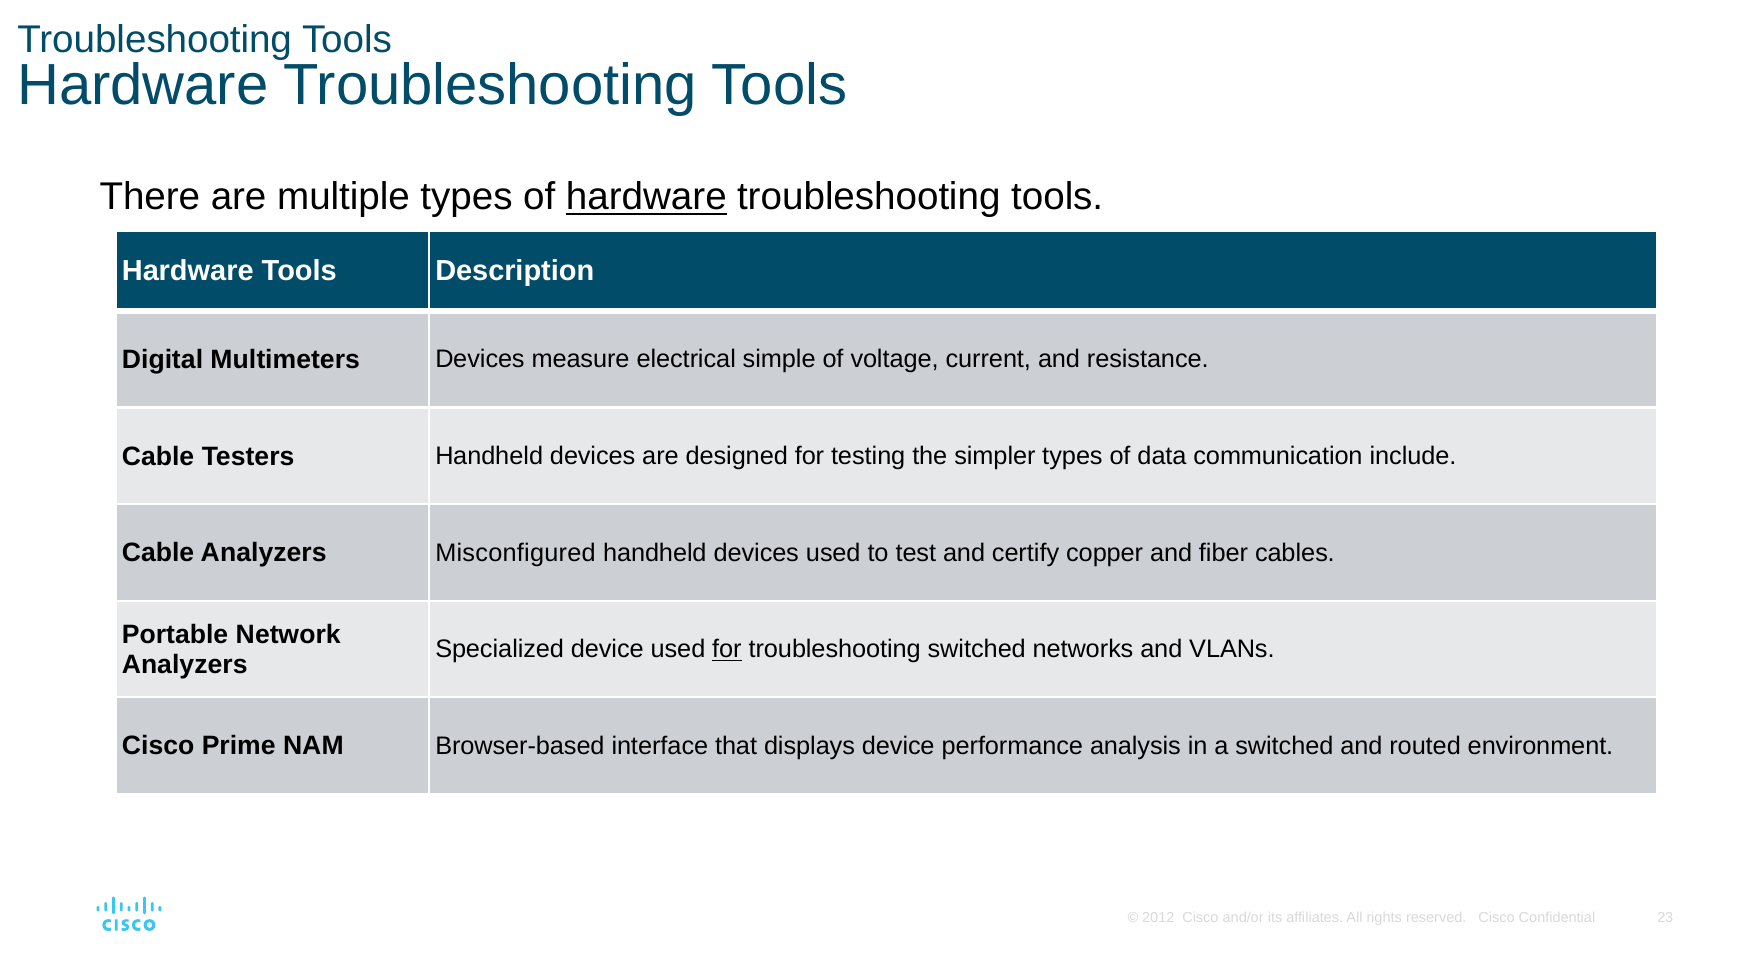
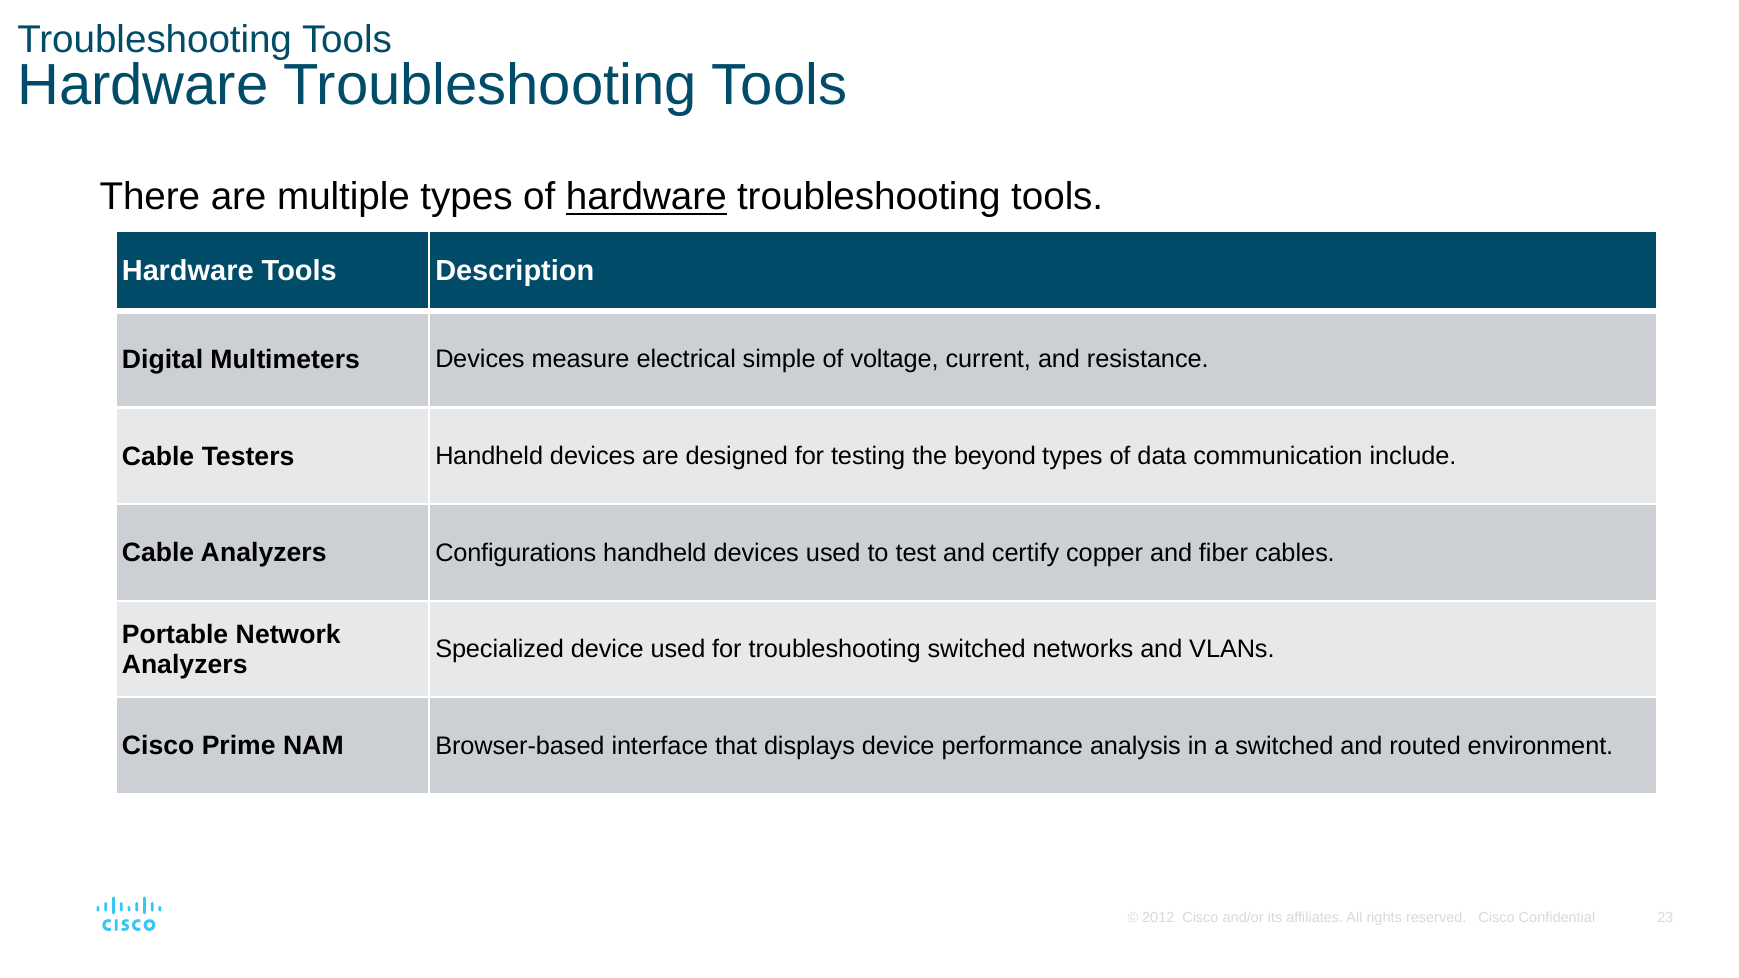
simpler: simpler -> beyond (995, 456)
Misconfigured: Misconfigured -> Configurations (516, 553)
for underline: present -> none (727, 650)
